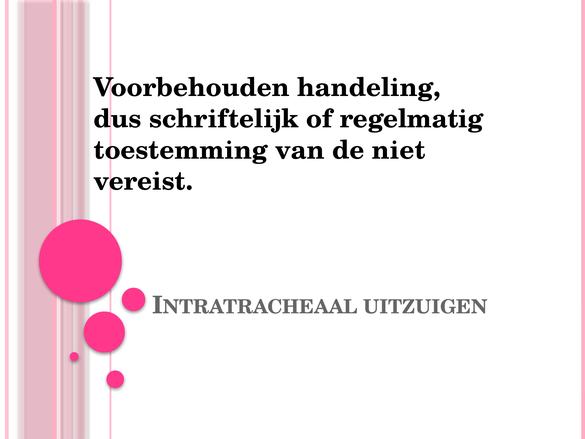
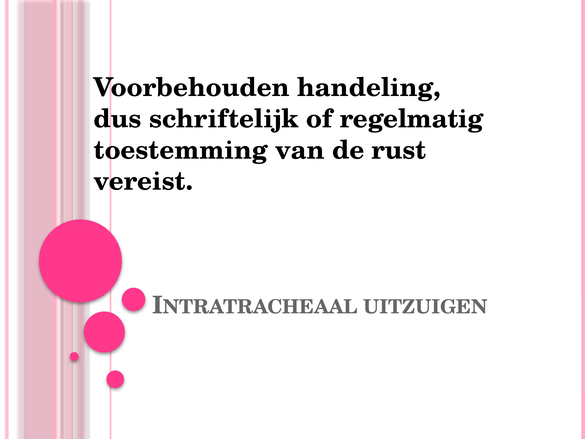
niet: niet -> rust (399, 150)
